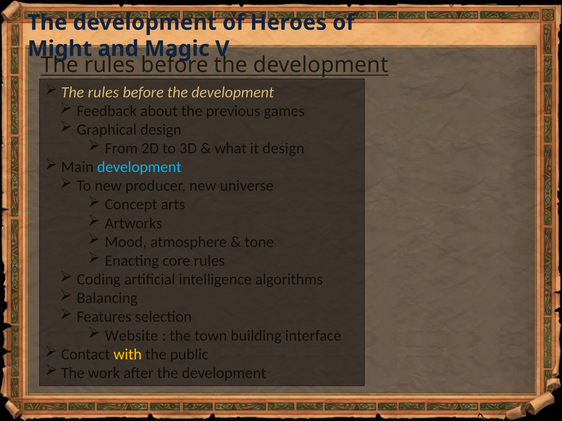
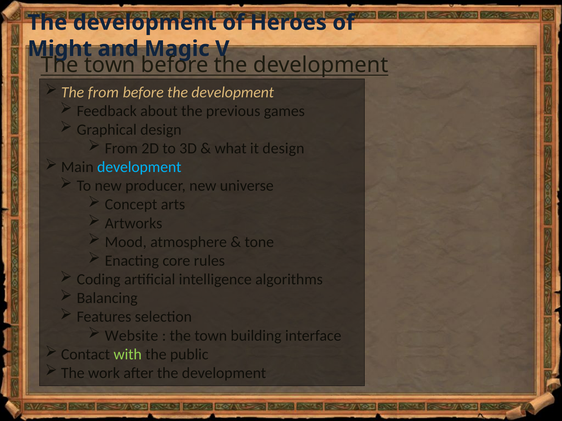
rules: rules -> town (110, 65)
rules: rules -> from (103, 92)
with colour: yellow -> light green (128, 355)
